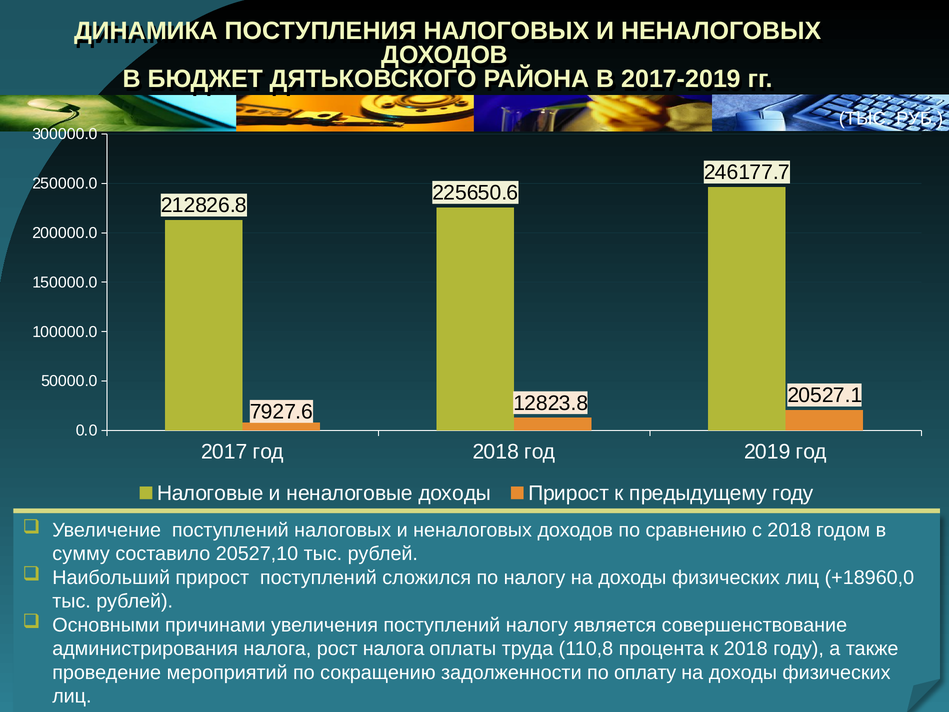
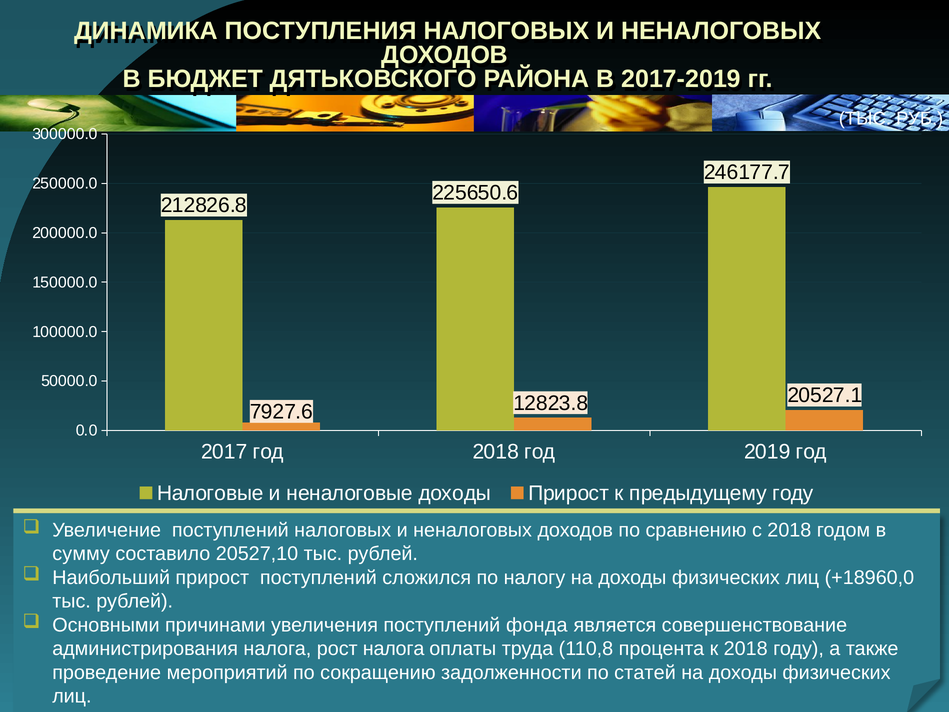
поступлений налогу: налогу -> фонда (537, 625)
оплату: оплату -> статей (645, 672)
